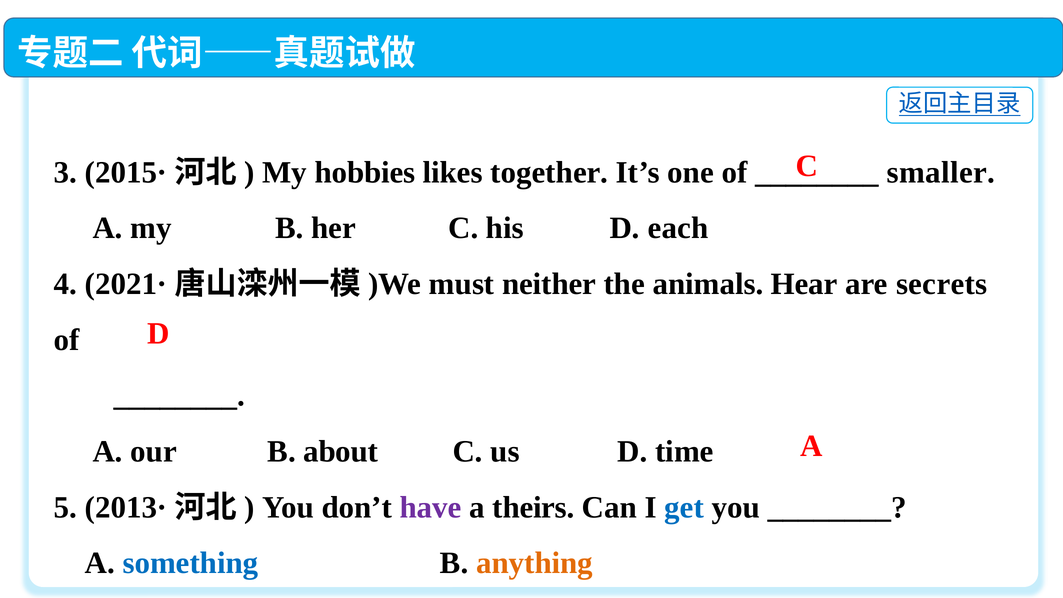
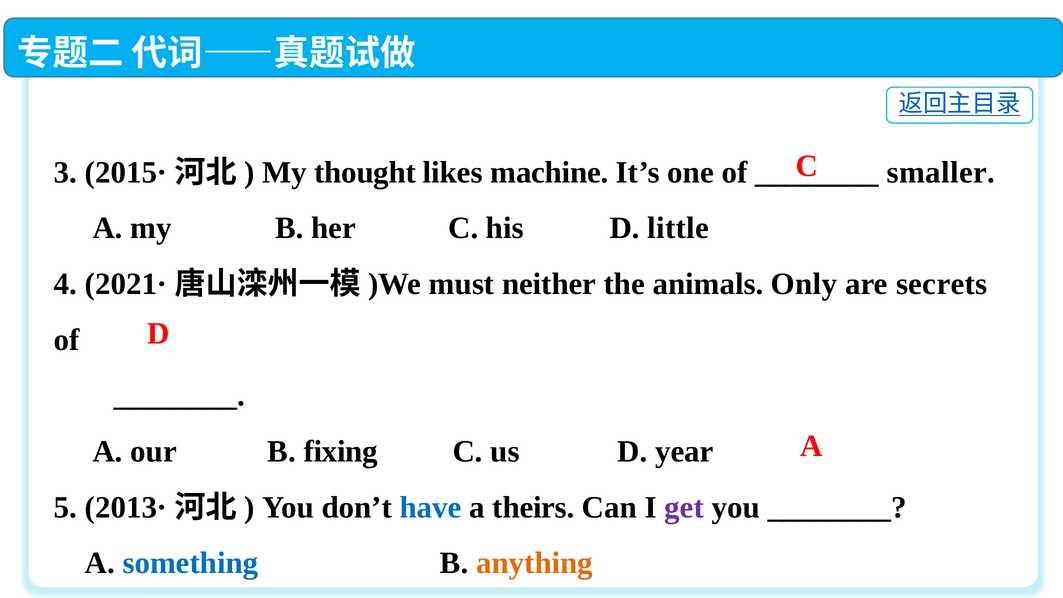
hobbies: hobbies -> thought (365, 172)
together: together -> machine (549, 172)
each: each -> little (678, 228)
Hear: Hear -> Only (804, 284)
about: about -> fixing (341, 452)
time: time -> year (684, 452)
have colour: purple -> blue (431, 507)
get colour: blue -> purple (684, 507)
